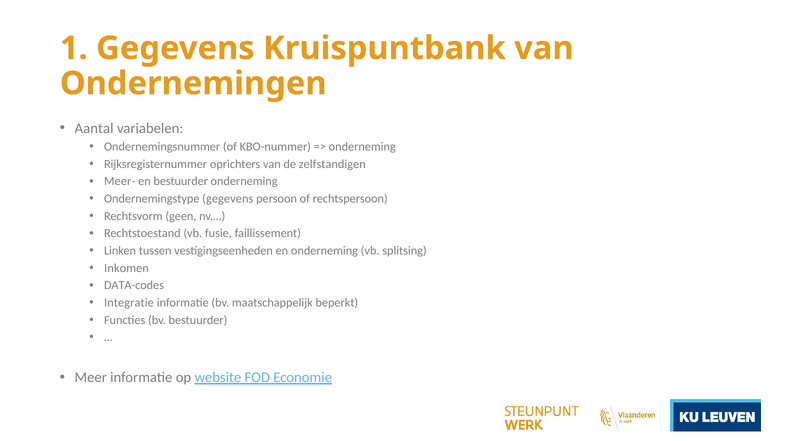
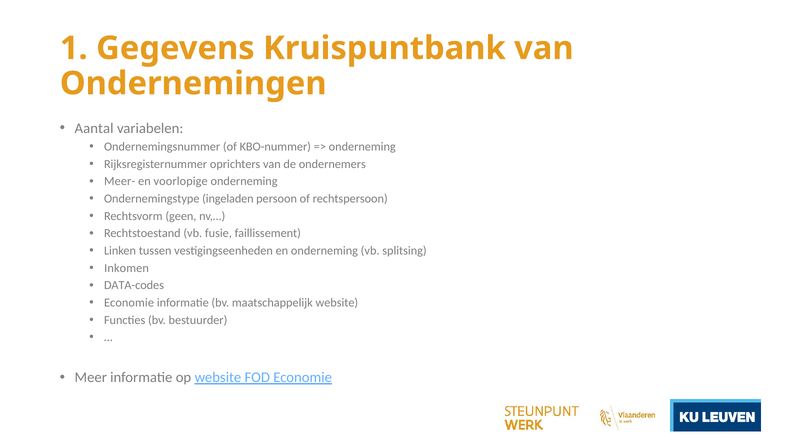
zelfstandigen: zelfstandigen -> ondernemers (332, 164)
en bestuurder: bestuurder -> voorlopige (181, 182)
Ondernemingstype gegevens: gegevens -> ingeladen (228, 199)
Integratie: Integratie -> Economie (129, 303)
maatschappelijk beperkt: beperkt -> website (337, 303)
